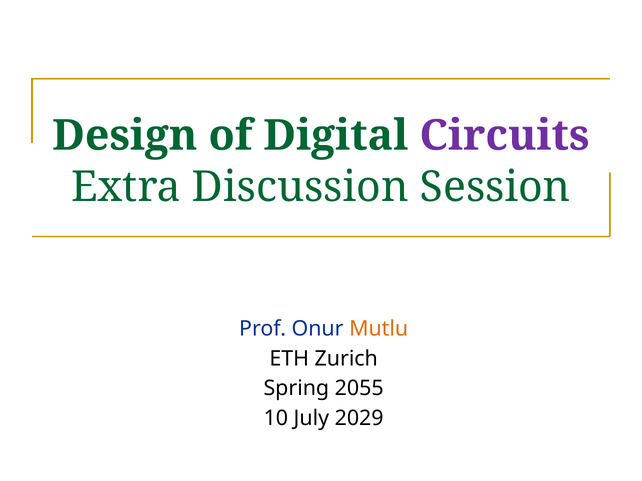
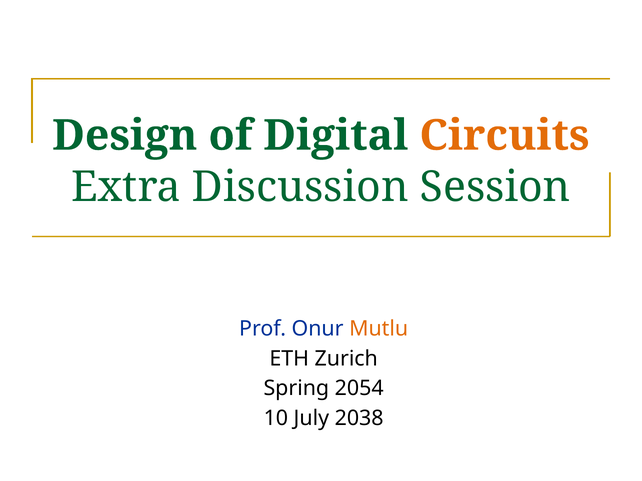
Circuits colour: purple -> orange (504, 136)
2055: 2055 -> 2054 (359, 389)
2029: 2029 -> 2038 (359, 419)
